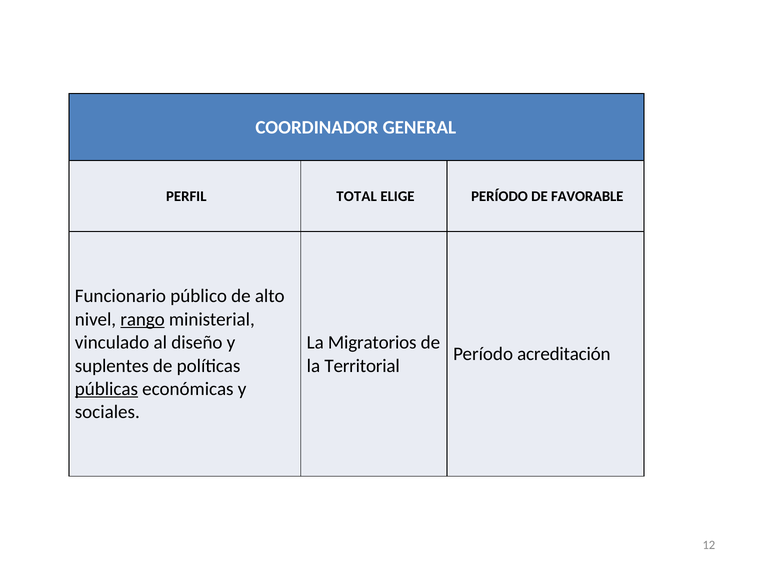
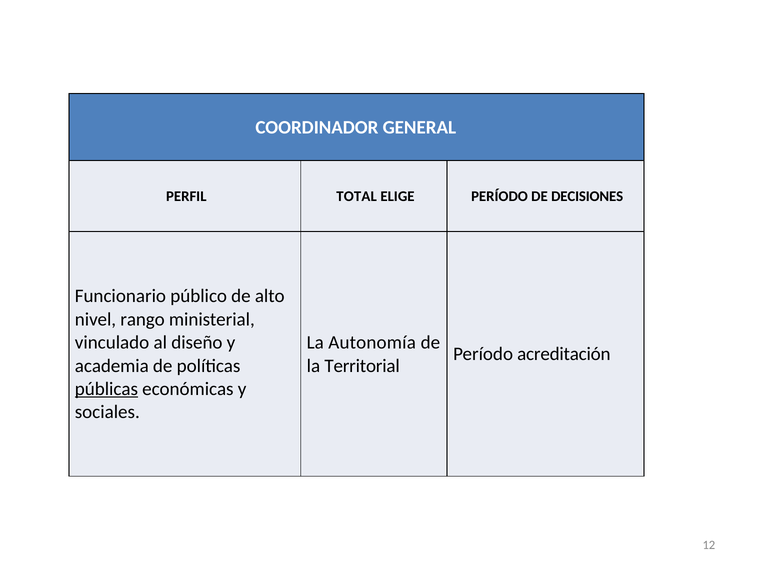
FAVORABLE: FAVORABLE -> DECISIONES (587, 196)
rango underline: present -> none (143, 319)
Migratorios: Migratorios -> Autonomía (372, 342)
suplentes: suplentes -> academia (112, 366)
